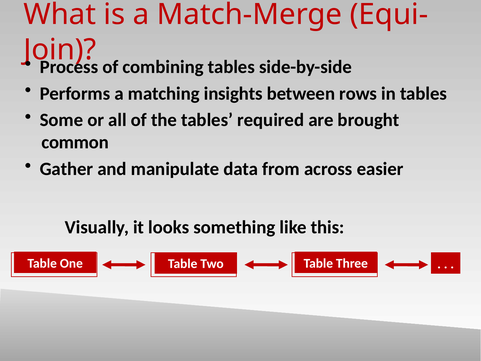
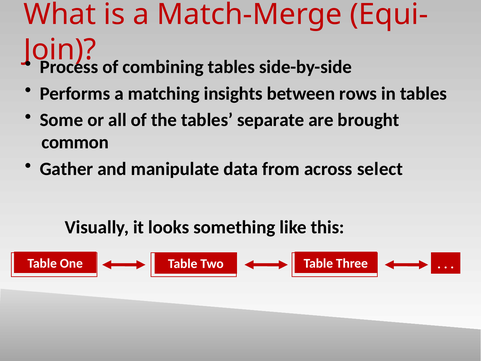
required: required -> separate (271, 120)
easier: easier -> select (380, 169)
